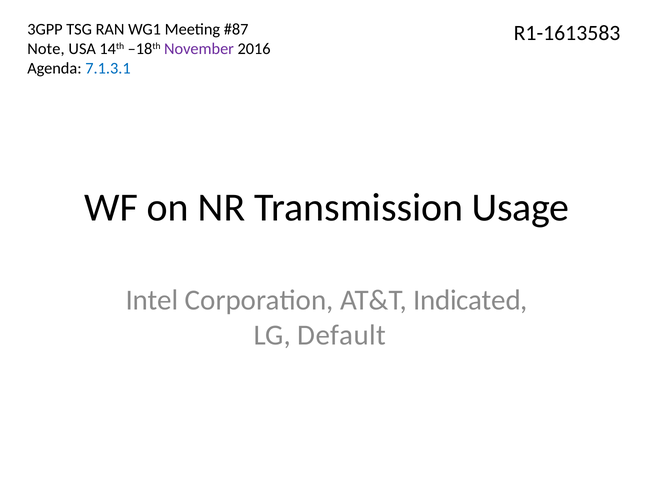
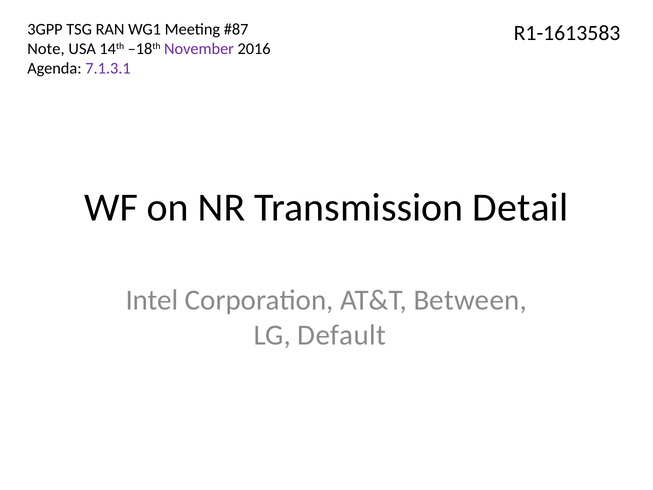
7.1.3.1 colour: blue -> purple (108, 68)
Usage: Usage -> Detail (520, 207)
Indicated: Indicated -> Between (470, 300)
